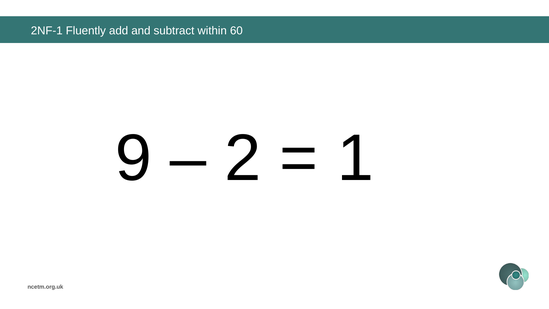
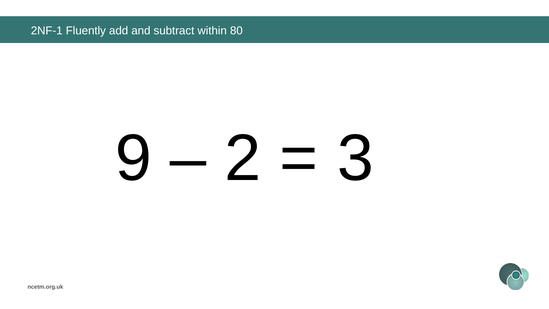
60: 60 -> 80 (236, 31)
1: 1 -> 3 (356, 158)
